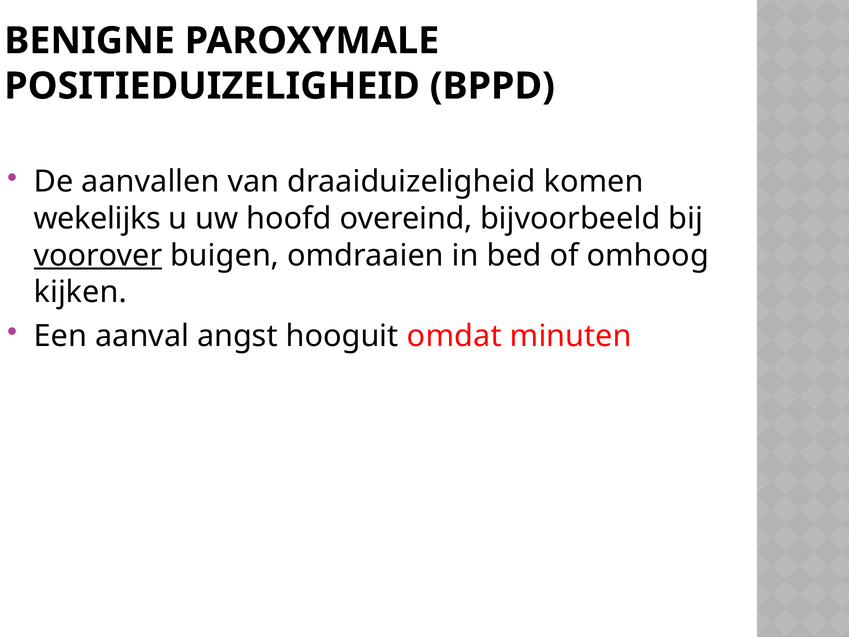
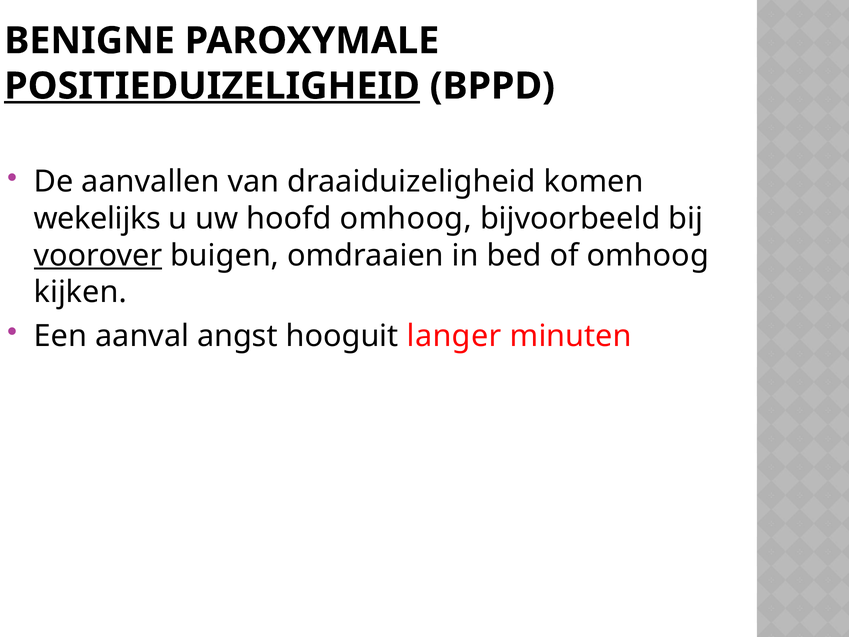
POSITIEDUIZELIGHEID underline: none -> present (212, 86)
hoofd overeind: overeind -> omhoog (406, 219)
omdat: omdat -> langer (454, 336)
